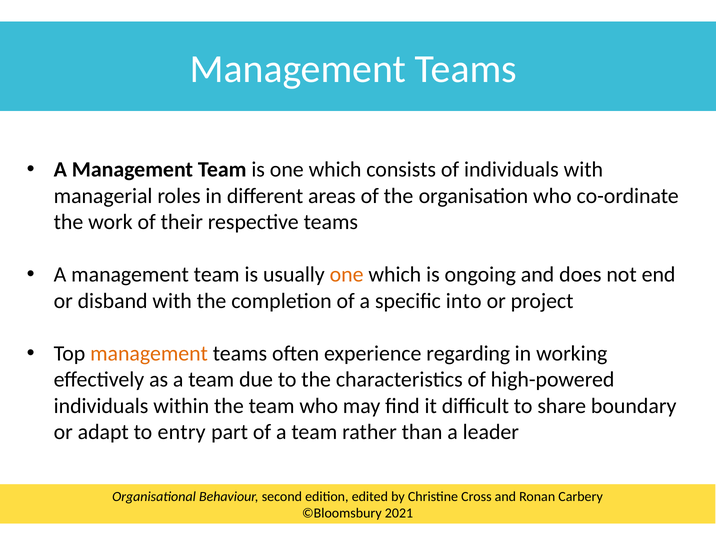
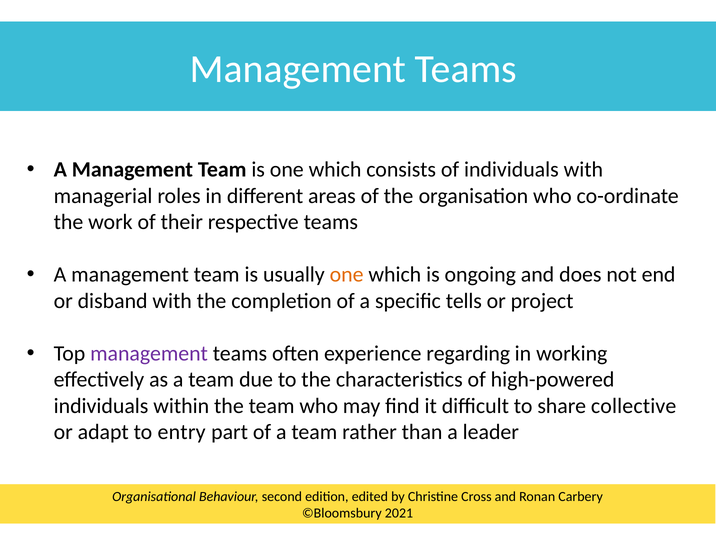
into: into -> tells (464, 301)
management colour: orange -> purple (149, 353)
boundary: boundary -> collective (634, 406)
